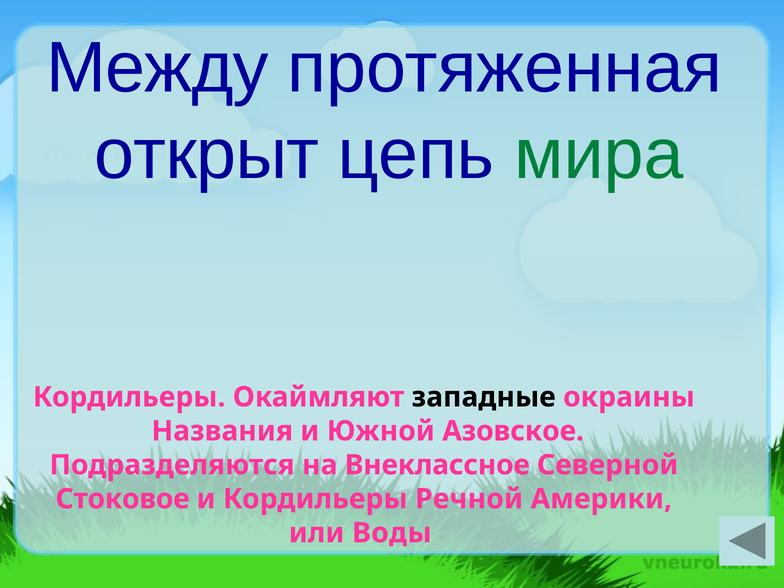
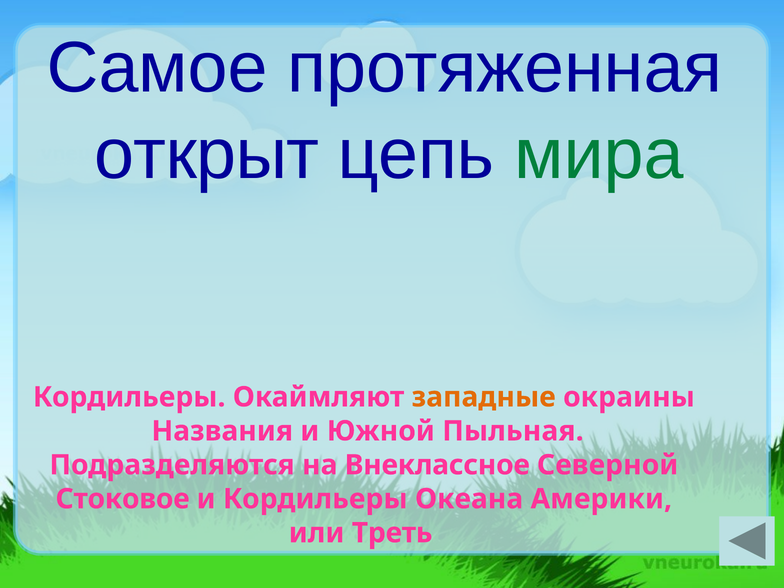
Между: Между -> Самое (157, 68)
западные colour: black -> orange (484, 397)
Азовское: Азовское -> Пыльная (513, 431)
Речной: Речной -> Океана (469, 499)
Воды: Воды -> Треть (392, 533)
